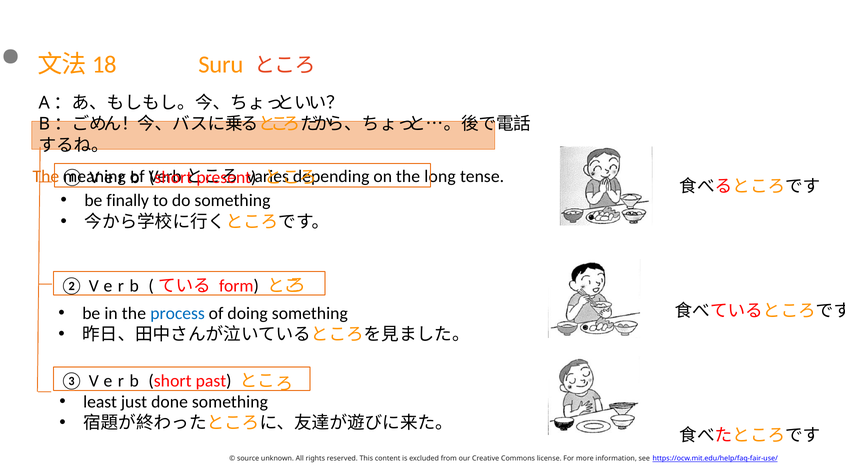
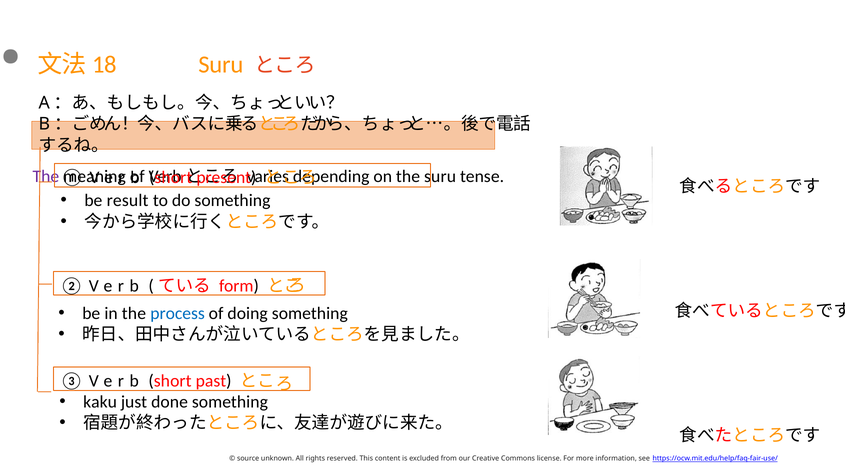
The colour: orange -> purple (46, 177)
the long: long -> suru (440, 177)
finally: finally -> result (128, 201)
least: least -> kaku (100, 402)
